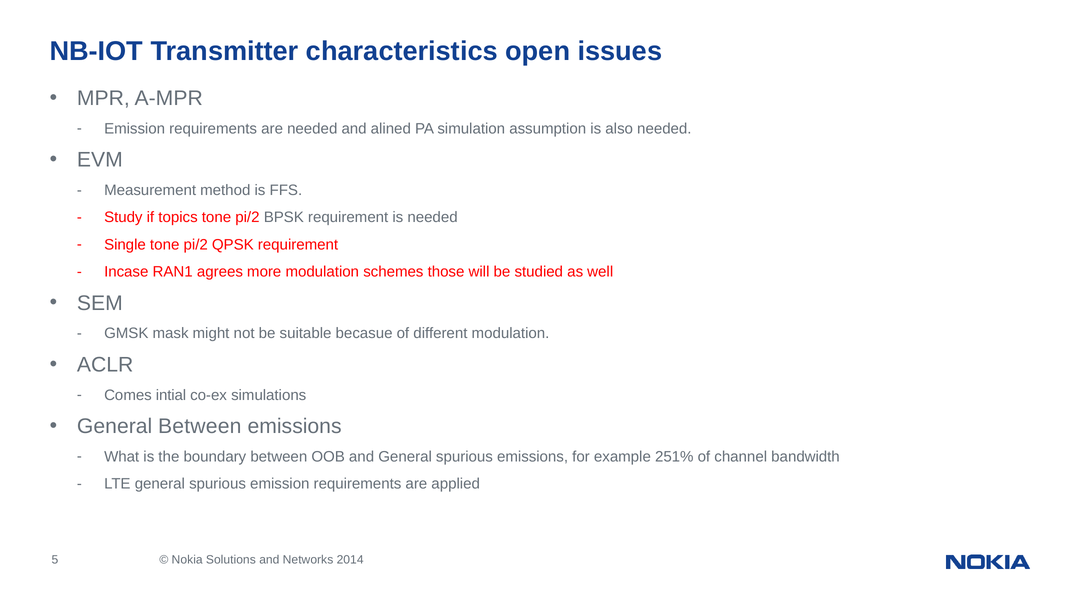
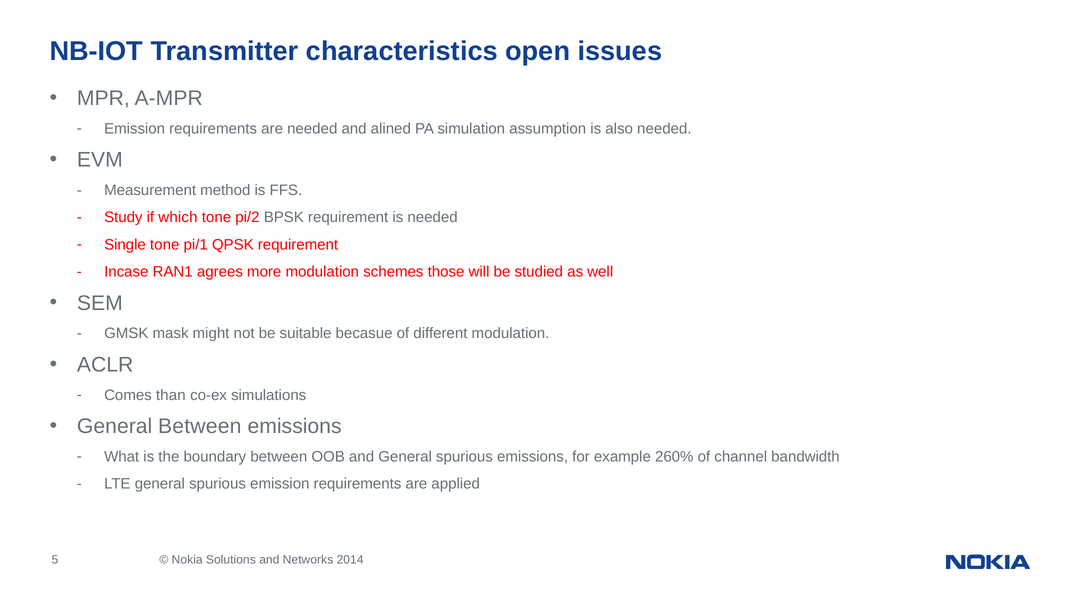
topics: topics -> which (178, 218)
Single tone pi/2: pi/2 -> pi/1 (196, 245)
intial: intial -> than (171, 395)
251%: 251% -> 260% (674, 457)
